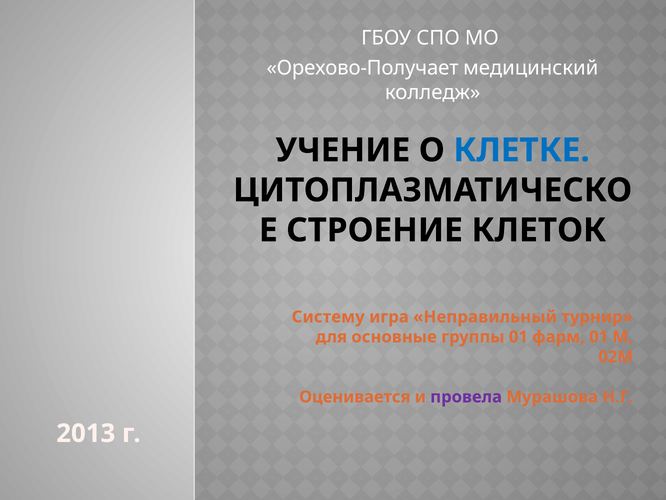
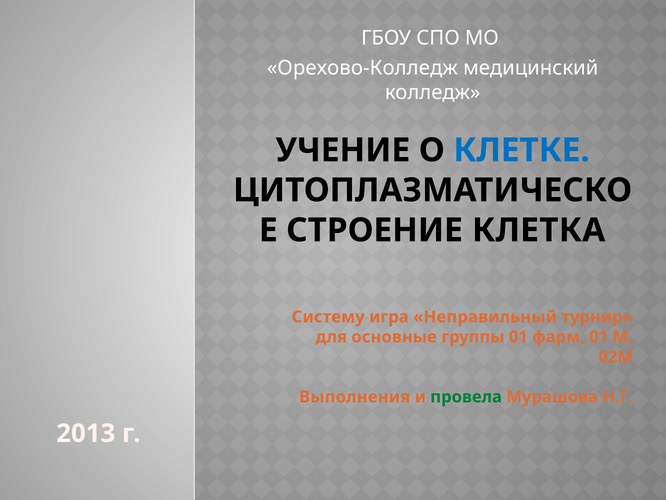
Орехово-Получает: Орехово-Получает -> Орехово-Колледж (362, 68)
КЛЕТОК: КЛЕТОК -> КЛЕТКА (539, 230)
Оценивается: Оценивается -> Выполнения (355, 397)
провела colour: purple -> green (466, 397)
